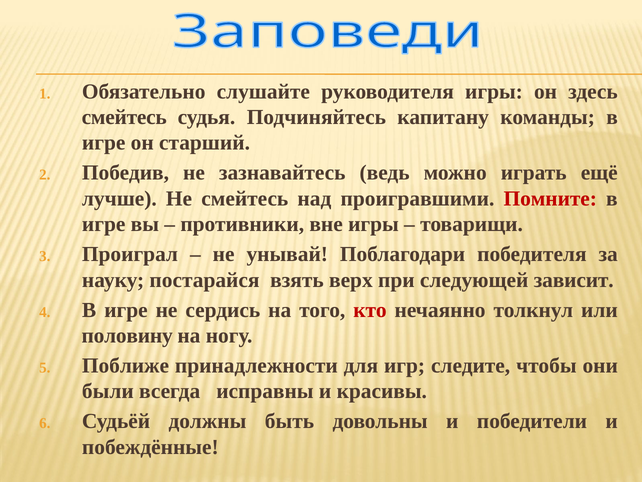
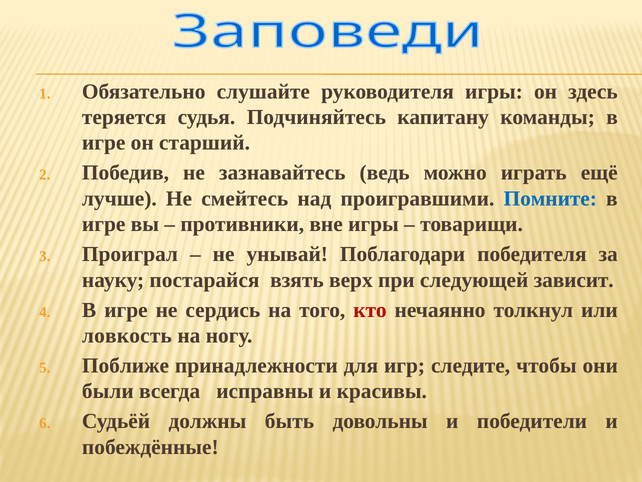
смейтесь: смейтесь -> теряется (124, 117)
Помните colour: red -> blue (550, 198)
половину: половину -> ловкость (127, 335)
